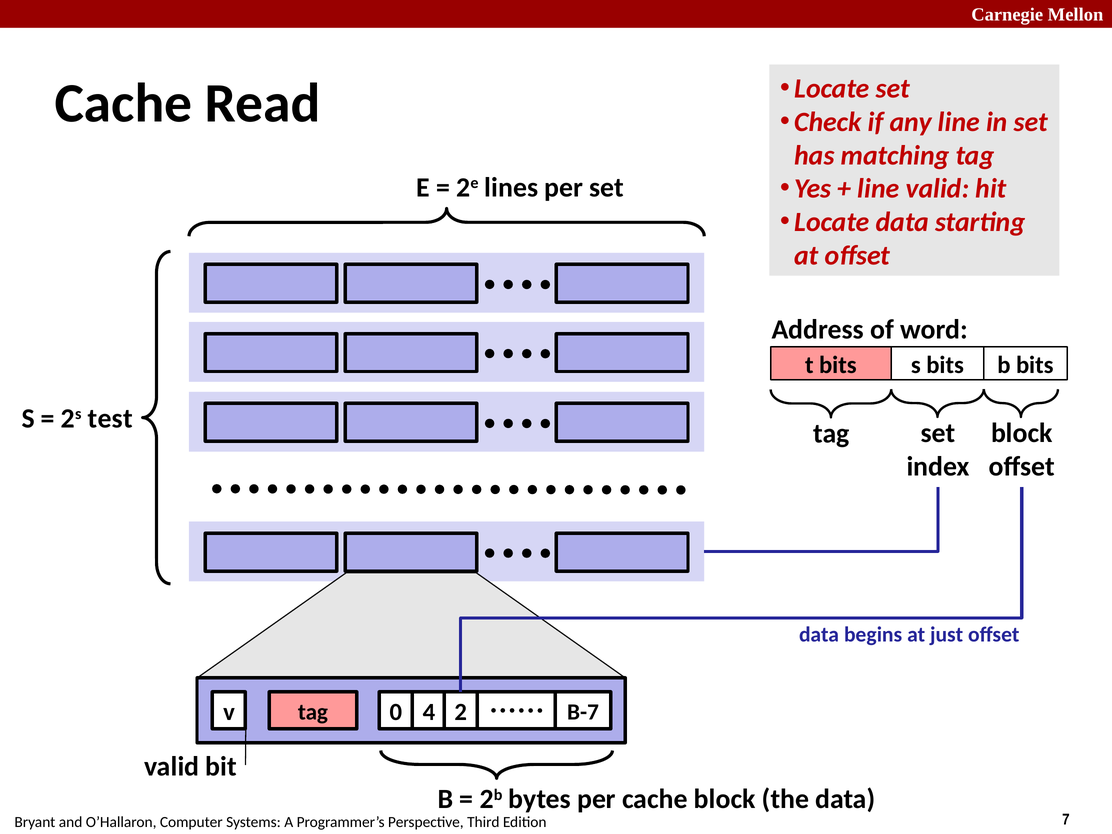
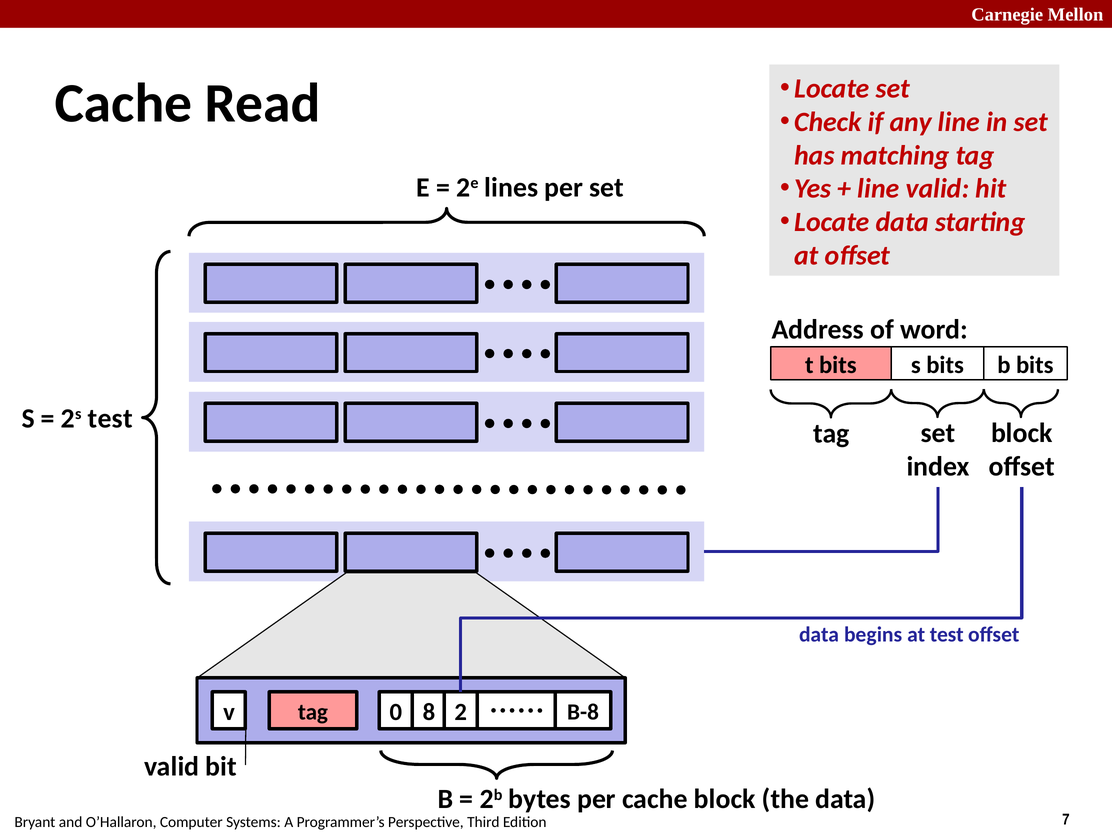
at just: just -> test (947, 635)
4: 4 -> 8 (429, 712)
B-7: B-7 -> B-8 (583, 712)
